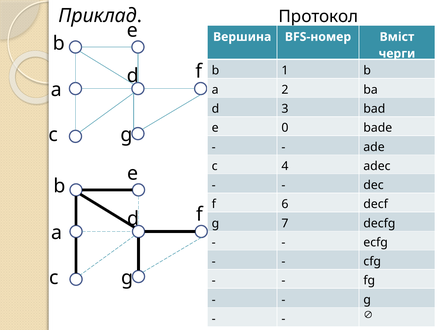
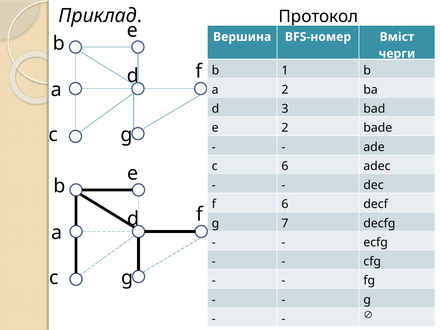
e 0: 0 -> 2 (285, 128)
c 4: 4 -> 6 (285, 166)
